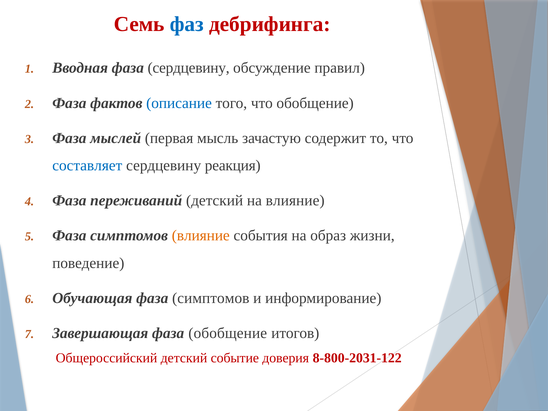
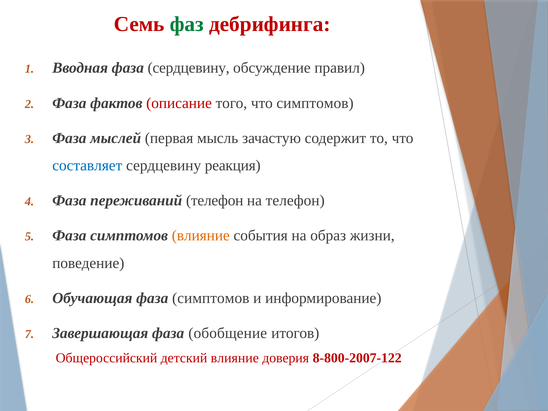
фаз colour: blue -> green (187, 24)
описание colour: blue -> red (179, 103)
что обобщение: обобщение -> симптомов (315, 103)
переживаний детский: детский -> телефон (215, 201)
на влияние: влияние -> телефон (295, 201)
детский событие: событие -> влияние (235, 358)
8-800-2031-122: 8-800-2031-122 -> 8-800-2007-122 (357, 358)
